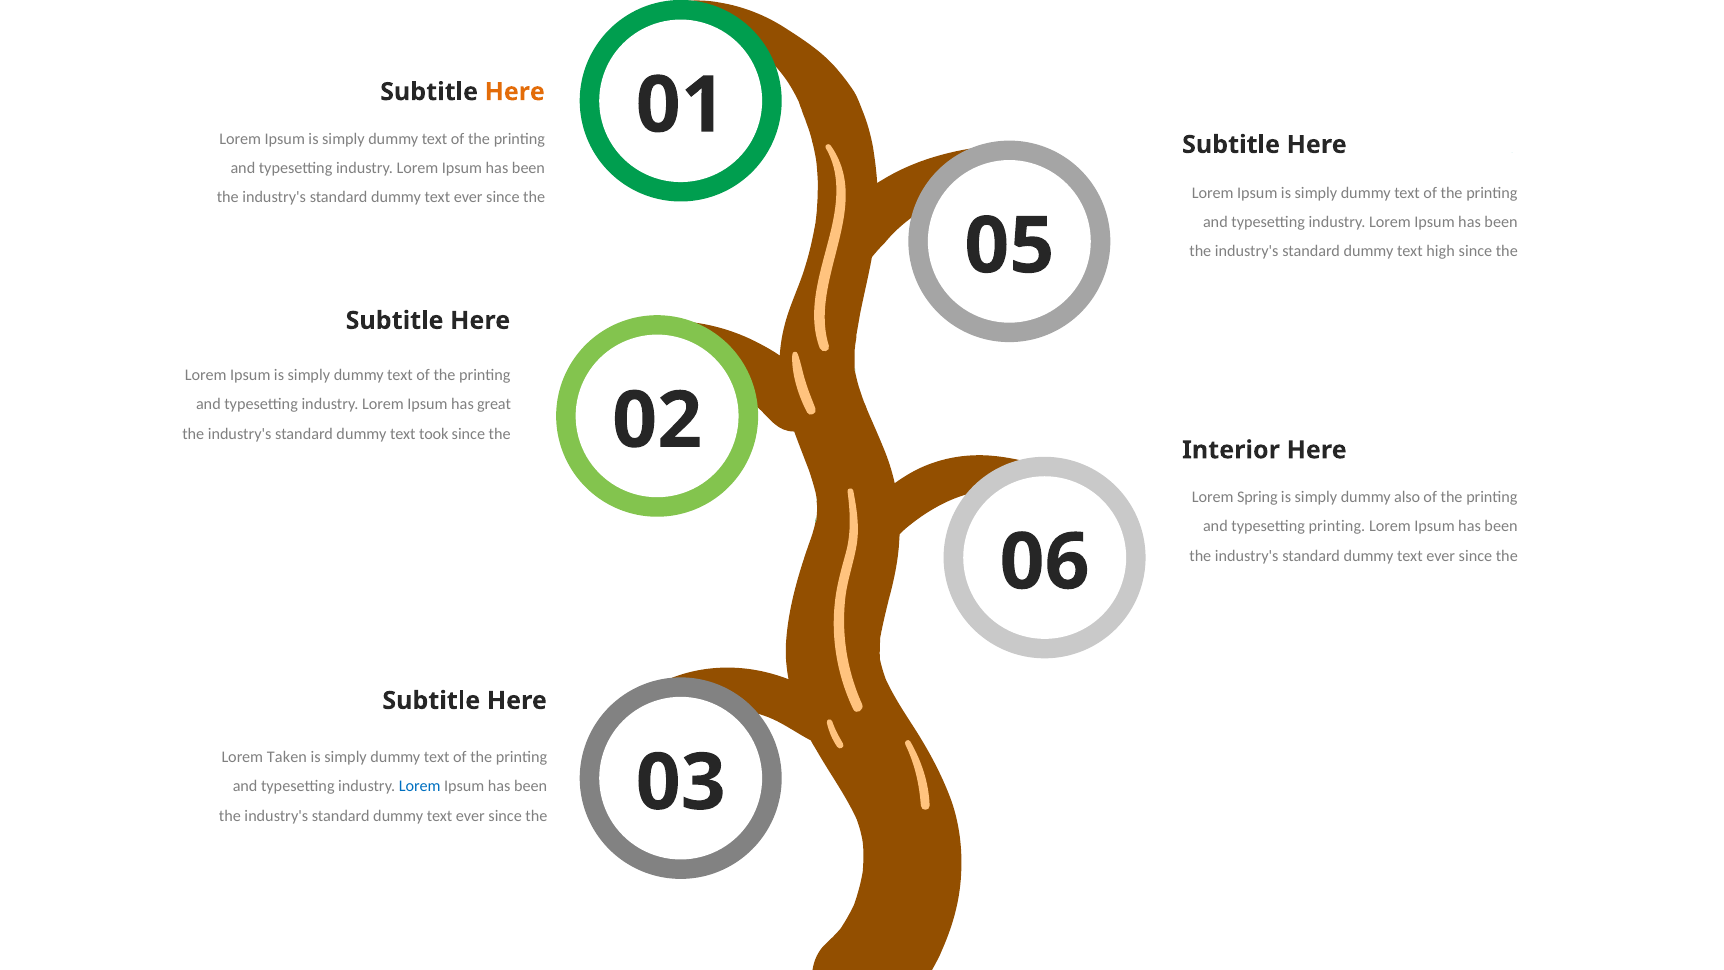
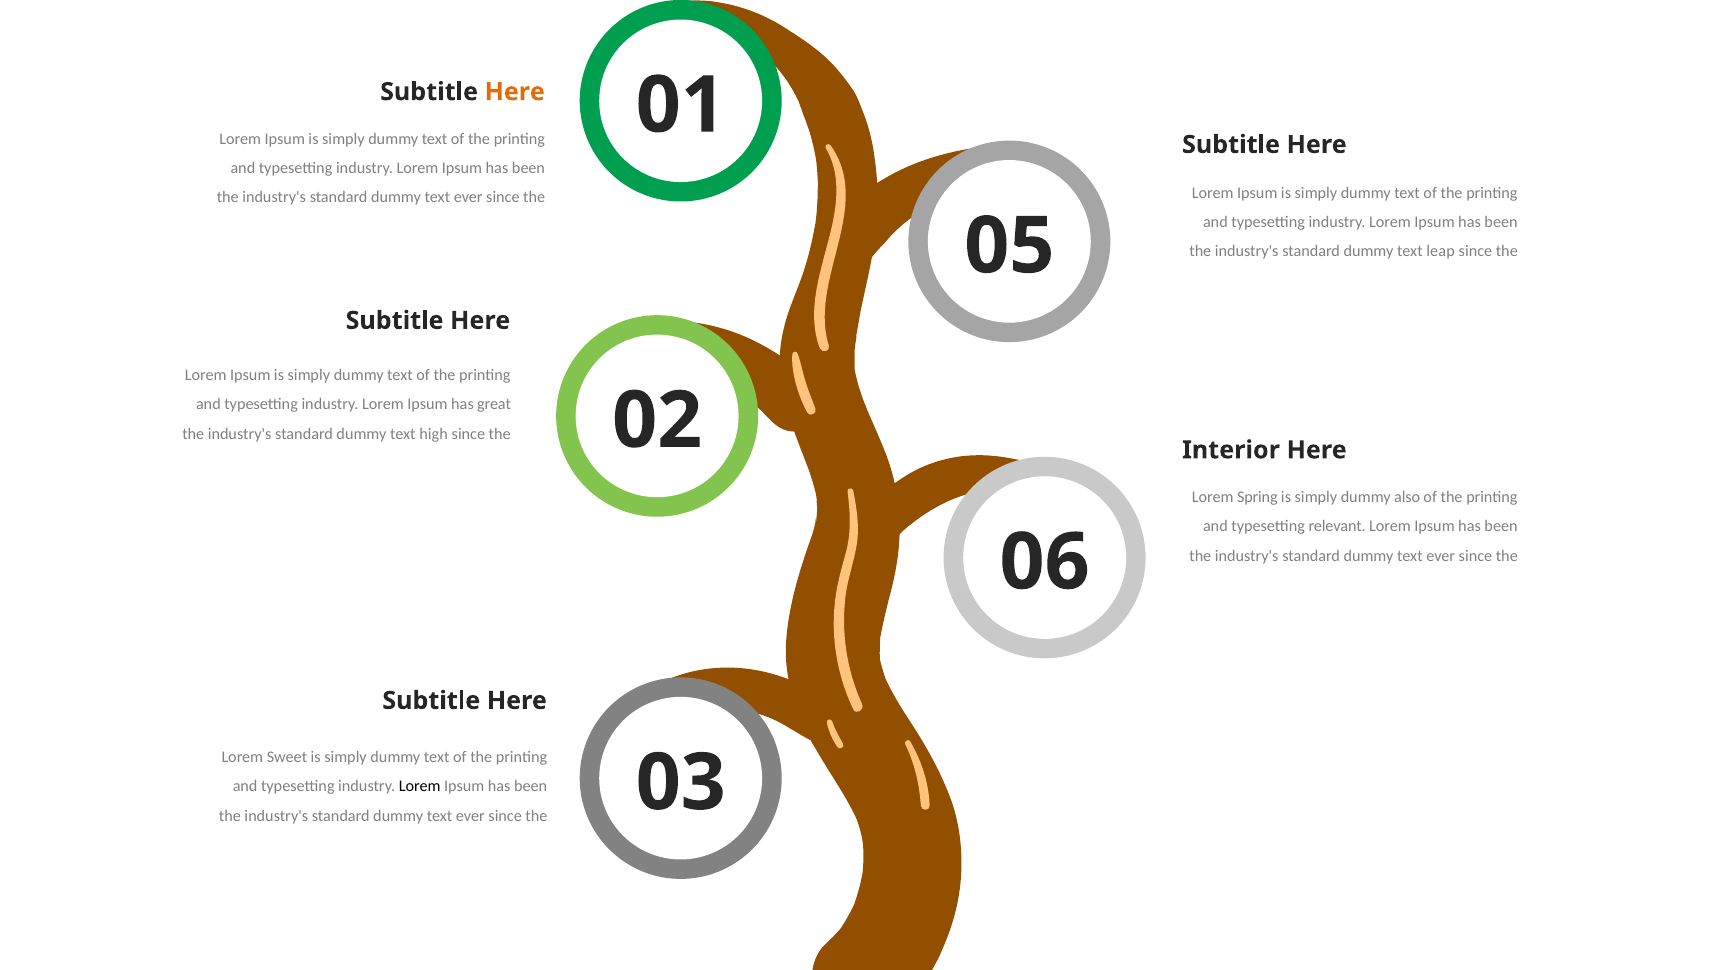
high: high -> leap (1441, 251)
took: took -> high (434, 434)
typesetting printing: printing -> relevant (1337, 526)
Taken: Taken -> Sweet (287, 757)
Lorem colour: blue -> black (420, 786)
